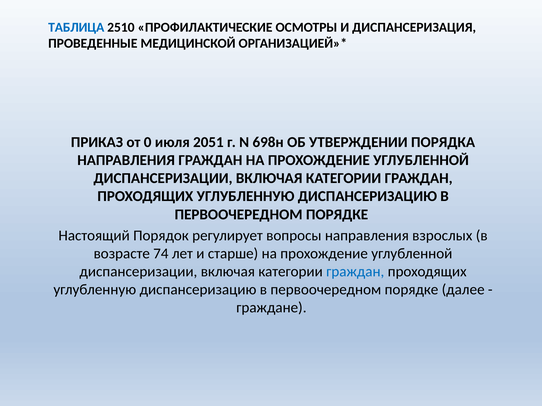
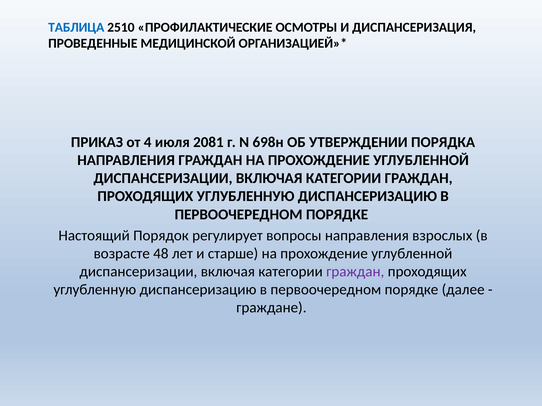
0: 0 -> 4 (148, 142)
2051: 2051 -> 2081 (208, 142)
74: 74 -> 48 (161, 254)
граждан colour: blue -> purple (355, 272)
